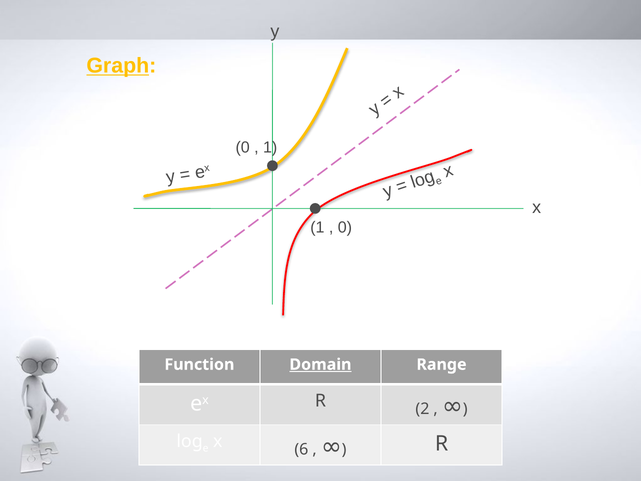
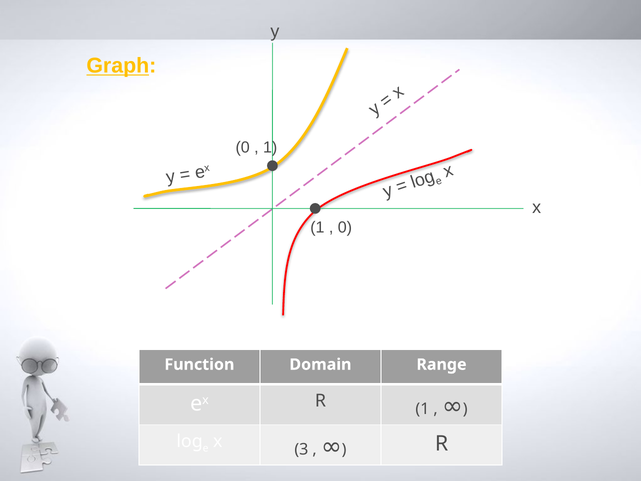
Domain underline: present -> none (320, 364)
R 2: 2 -> 1 (422, 409)
6: 6 -> 3 (301, 449)
